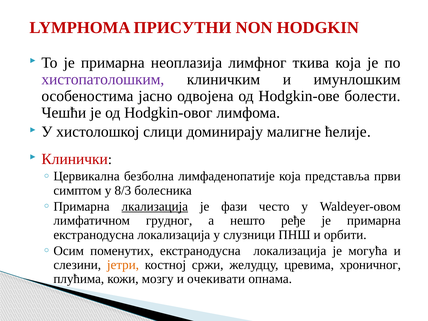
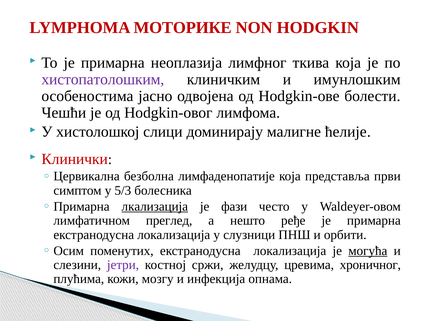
ПРИСУТНИ: ПРИСУТНИ -> МОТОРИКЕ (183, 28)
8/3: 8/3 -> 5/3 (123, 190)
грудног: грудног -> преглед (169, 221)
могућа underline: none -> present (368, 251)
јетри colour: orange -> purple (123, 265)
очекивати: очекивати -> инфекција (216, 279)
